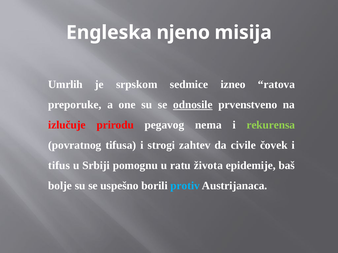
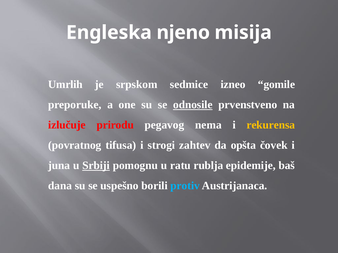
ratova: ratova -> gomile (277, 85)
rekurensa colour: light green -> yellow (271, 125)
civile: civile -> opšta (243, 146)
tifus: tifus -> juna (59, 166)
Srbiji underline: none -> present (96, 166)
života: života -> rublja (208, 166)
bolje: bolje -> dana (60, 186)
